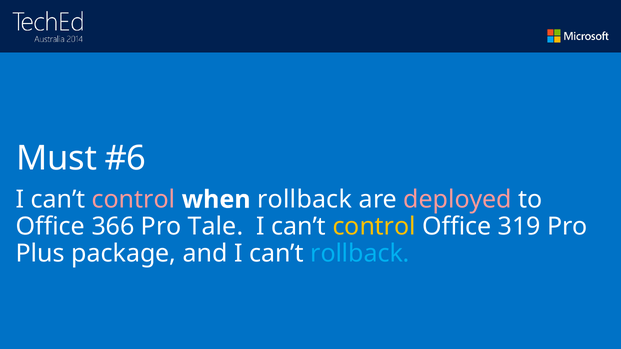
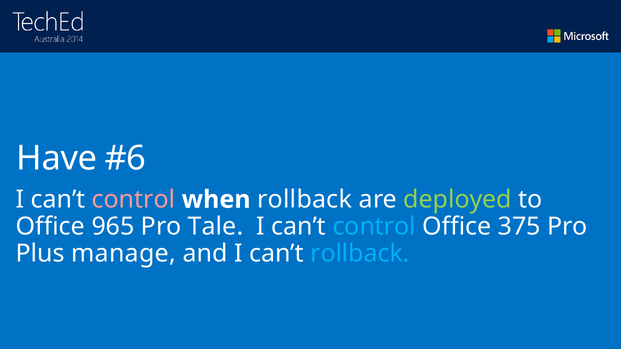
Must: Must -> Have (57, 159)
deployed colour: pink -> light green (458, 200)
366: 366 -> 965 (113, 227)
control colour: yellow -> light blue (374, 227)
319: 319 -> 375 (519, 227)
package: package -> manage (124, 254)
